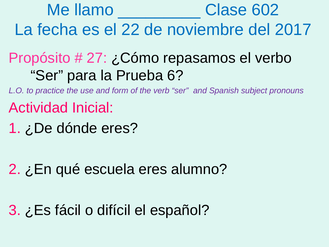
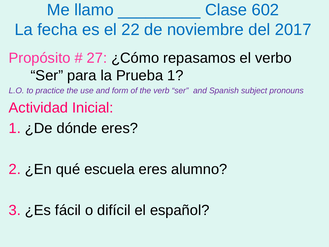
Prueba 6: 6 -> 1 (175, 76)
